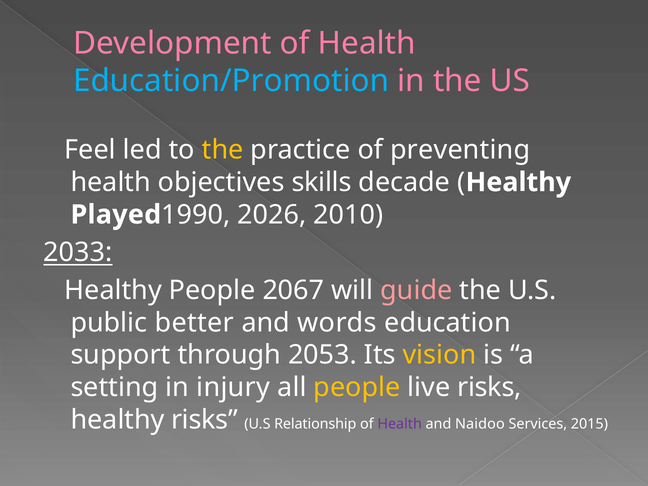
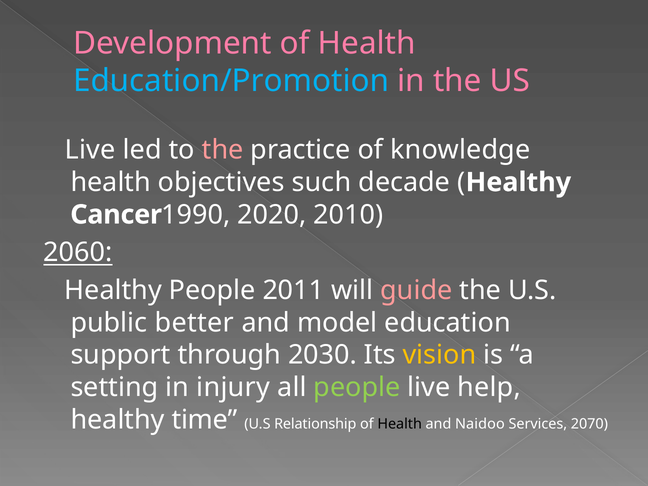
Feel: Feel -> Live (90, 150)
the colour: yellow -> pink (223, 150)
preventing: preventing -> knowledge (460, 150)
skills: skills -> such (321, 182)
Played: Played -> Cancer (116, 215)
2026: 2026 -> 2020 (272, 215)
2033: 2033 -> 2060 (78, 252)
2067: 2067 -> 2011 (293, 290)
words: words -> model (337, 323)
2053: 2053 -> 2030 (323, 355)
people colour: yellow -> light green (357, 387)
live risks: risks -> help (489, 387)
healthy risks: risks -> time (204, 420)
Health colour: purple -> black (400, 424)
2015: 2015 -> 2070 (589, 424)
